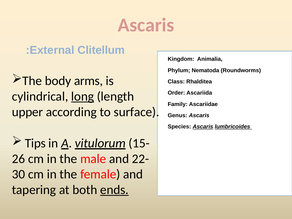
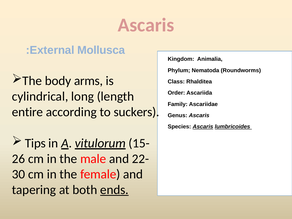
Clitellum: Clitellum -> Mollusca (101, 50)
long underline: present -> none (83, 96)
upper: upper -> entire (27, 112)
surface: surface -> suckers (137, 112)
